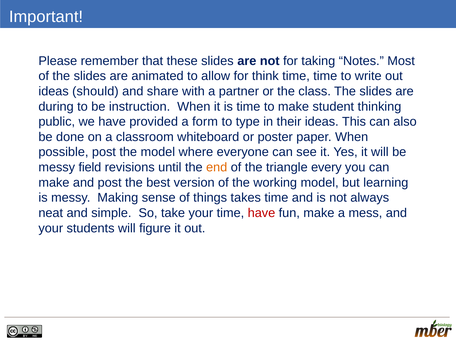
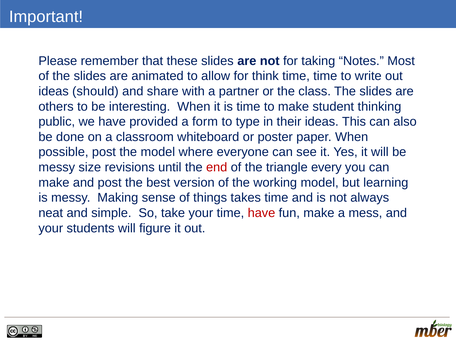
during: during -> others (56, 107)
instruction: instruction -> interesting (140, 107)
field: field -> size (90, 167)
end colour: orange -> red (217, 167)
